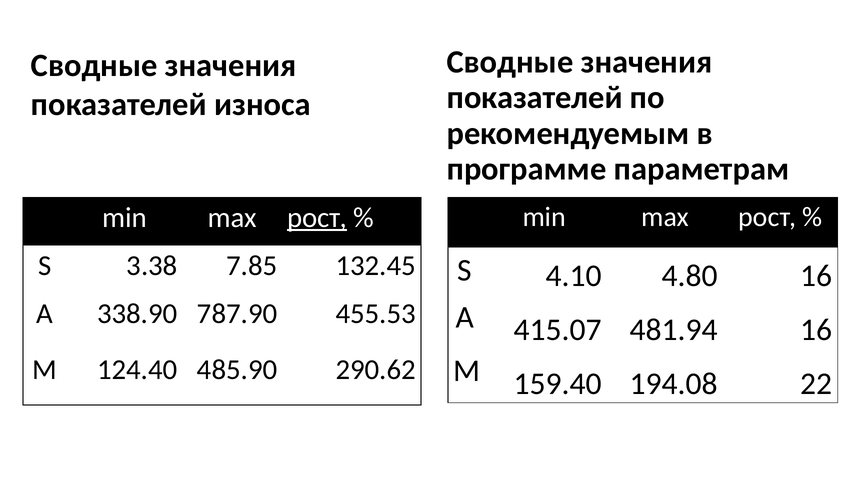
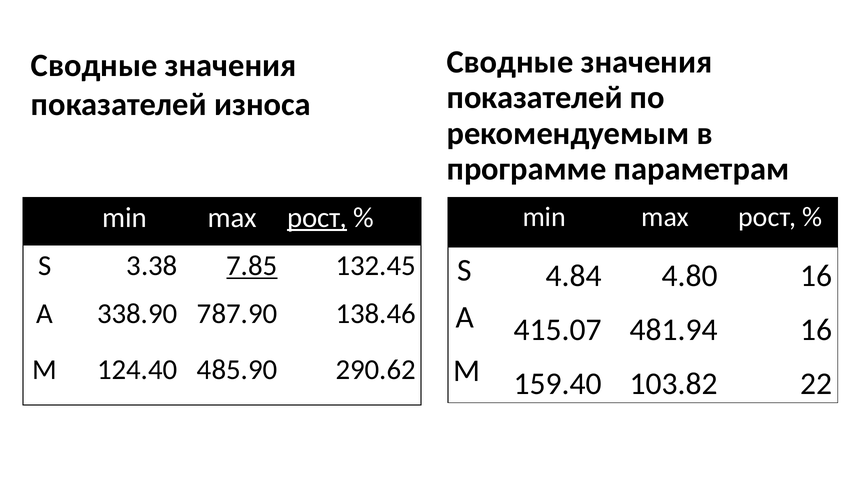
7.85 underline: none -> present (252, 266)
4.10: 4.10 -> 4.84 (574, 276)
455.53: 455.53 -> 138.46 (376, 314)
194.08: 194.08 -> 103.82 (674, 384)
